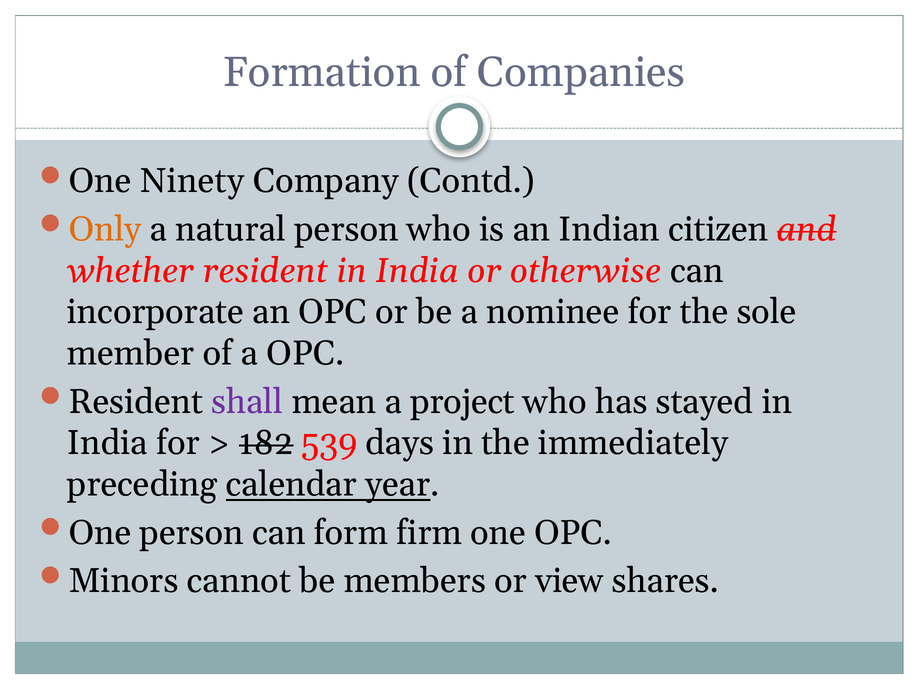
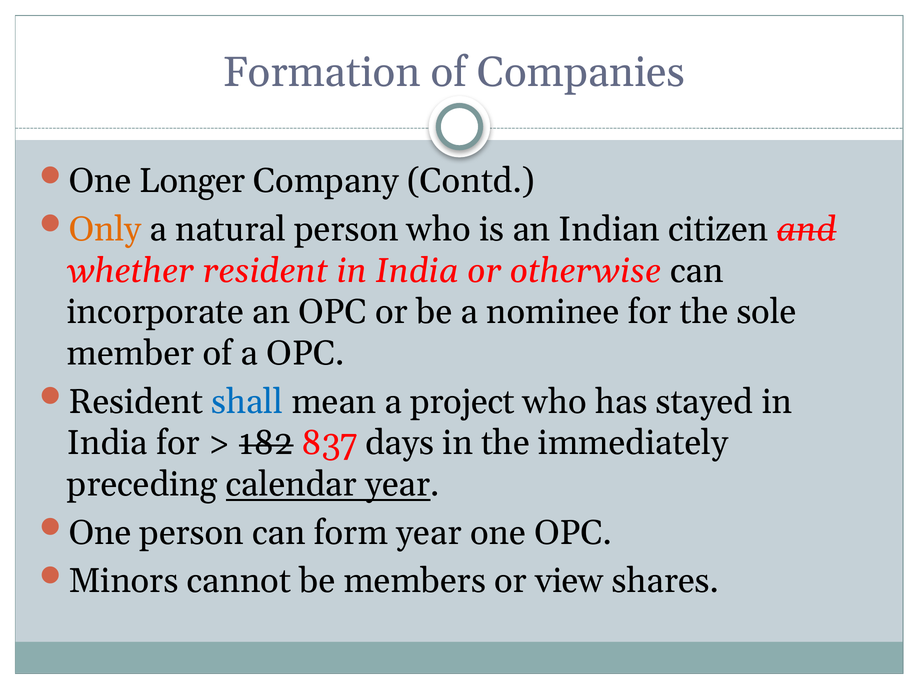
Ninety: Ninety -> Longer (192, 181)
shall colour: purple -> blue (247, 402)
539: 539 -> 837 (329, 443)
form firm: firm -> year (429, 533)
